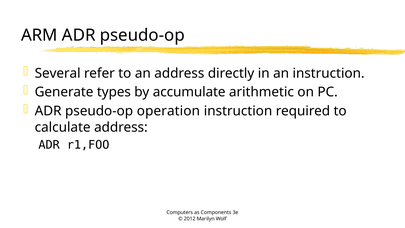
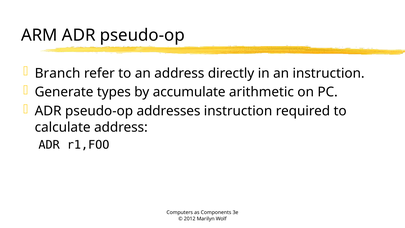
Several: Several -> Branch (58, 73)
operation: operation -> addresses (168, 111)
